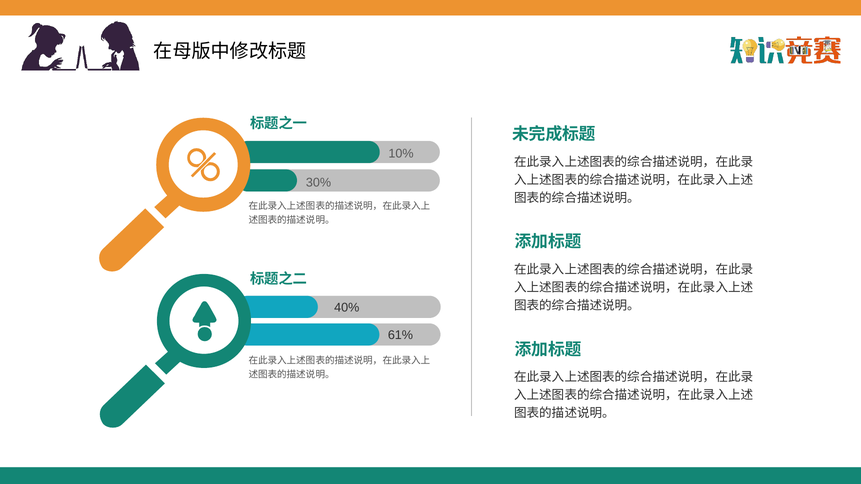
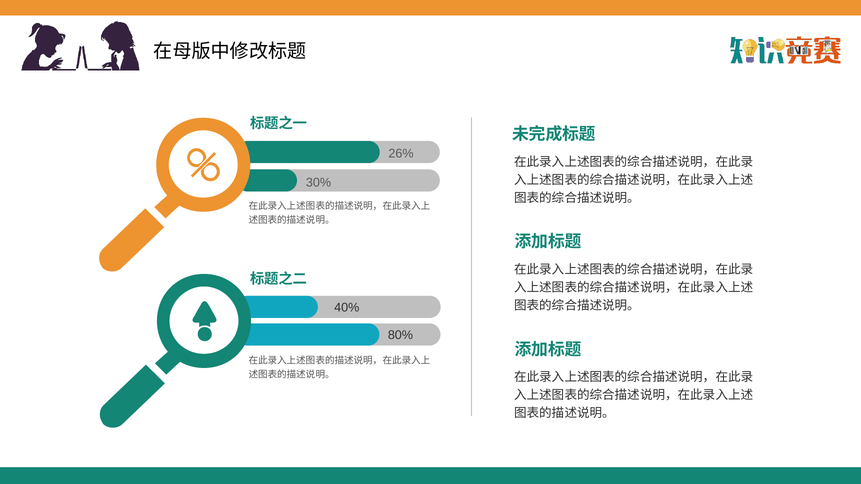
10%: 10% -> 26% (401, 154)
61%: 61% -> 80% (400, 336)
